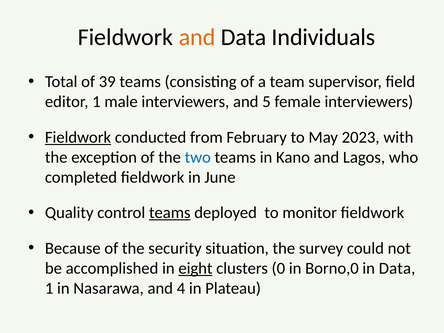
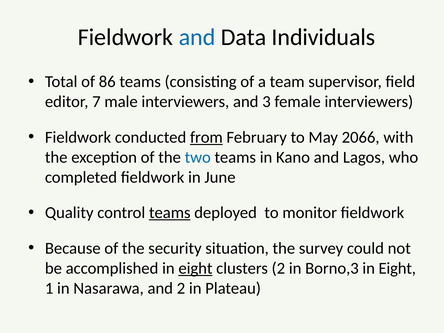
and colour: orange -> blue (197, 37)
39: 39 -> 86 (107, 82)
editor 1: 1 -> 7 (96, 102)
5: 5 -> 3 (266, 102)
Fieldwork underline: present -> none (78, 137)
from underline: none -> present (206, 137)
2023: 2023 -> 2066 (361, 137)
clusters 0: 0 -> 2 (278, 268)
Borno,0: Borno,0 -> Borno,3 (332, 268)
Data: Data -> Eight (397, 268)
and 4: 4 -> 2 (181, 288)
